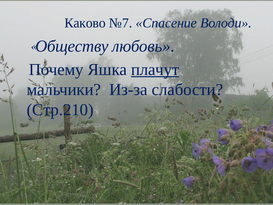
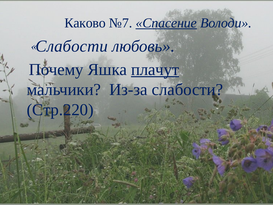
Спасение underline: none -> present (166, 23)
Обществу: Обществу -> Слабости (72, 46)
Стр.210: Стр.210 -> Стр.220 (60, 110)
